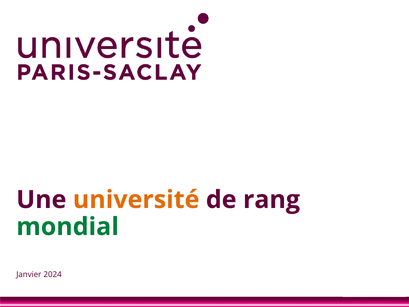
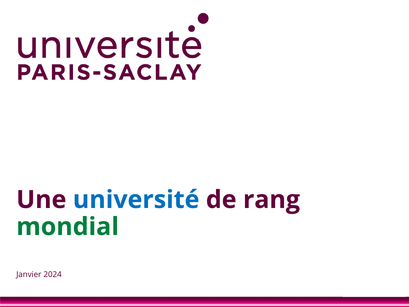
université colour: orange -> blue (136, 200)
